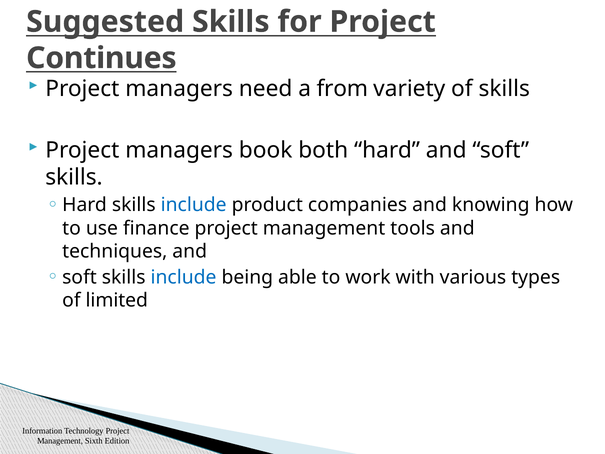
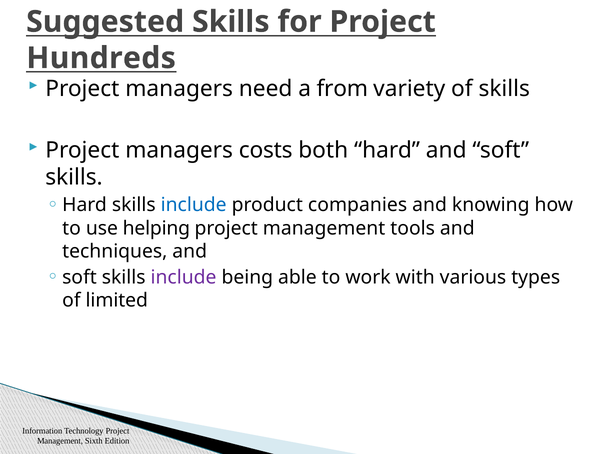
Continues: Continues -> Hundreds (101, 58)
book: book -> costs (266, 150)
finance: finance -> helping (156, 228)
include colour: blue -> purple (184, 277)
